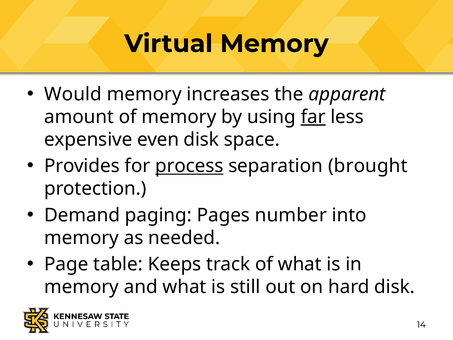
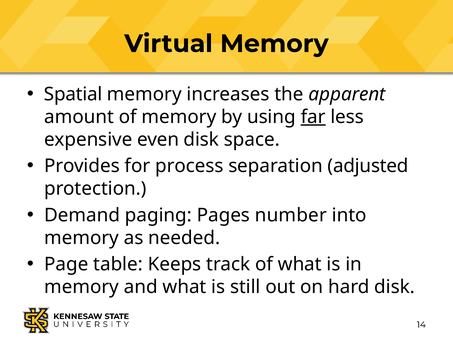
Would: Would -> Spatial (73, 94)
process underline: present -> none (189, 166)
brought: brought -> adjusted (368, 166)
